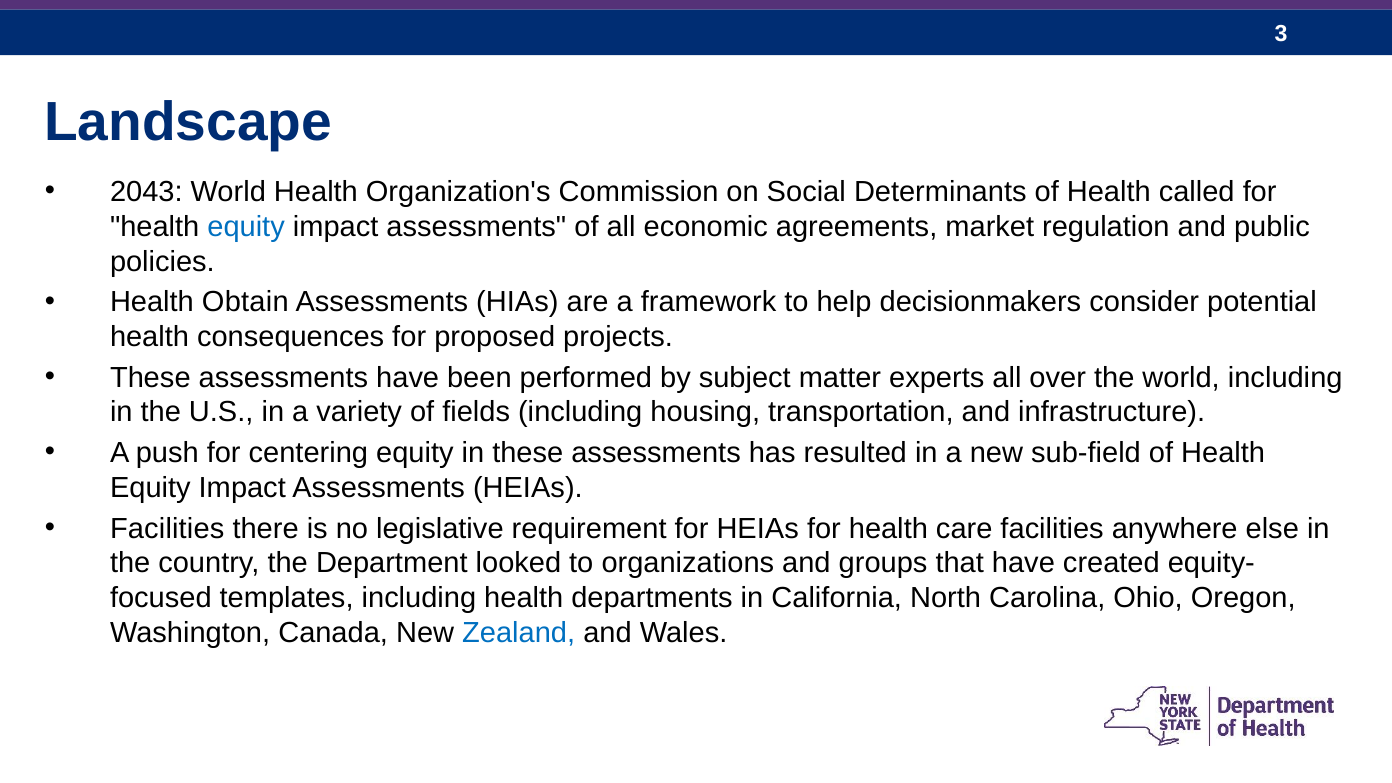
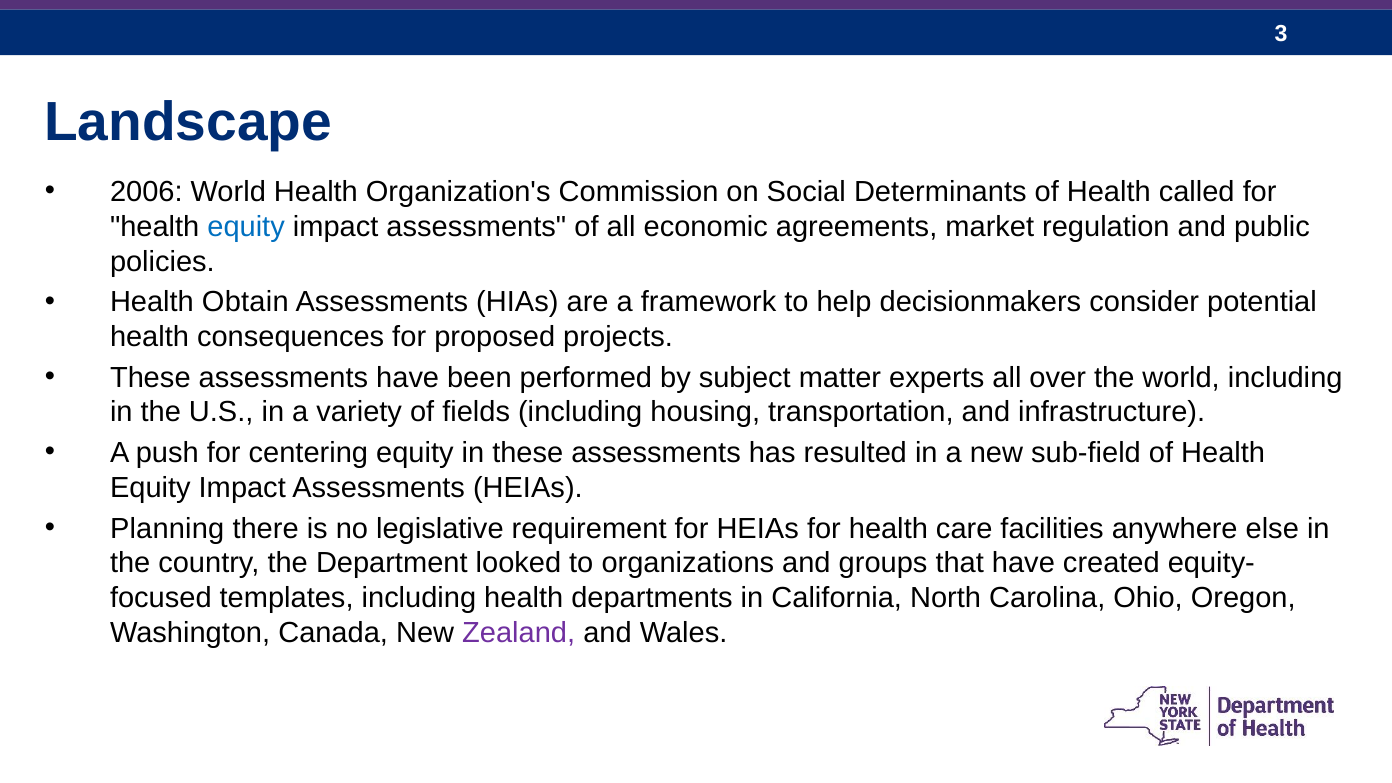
2043: 2043 -> 2006 (146, 192)
Facilities: Facilities -> Planning (167, 528)
Zealand colour: blue -> purple (519, 633)
